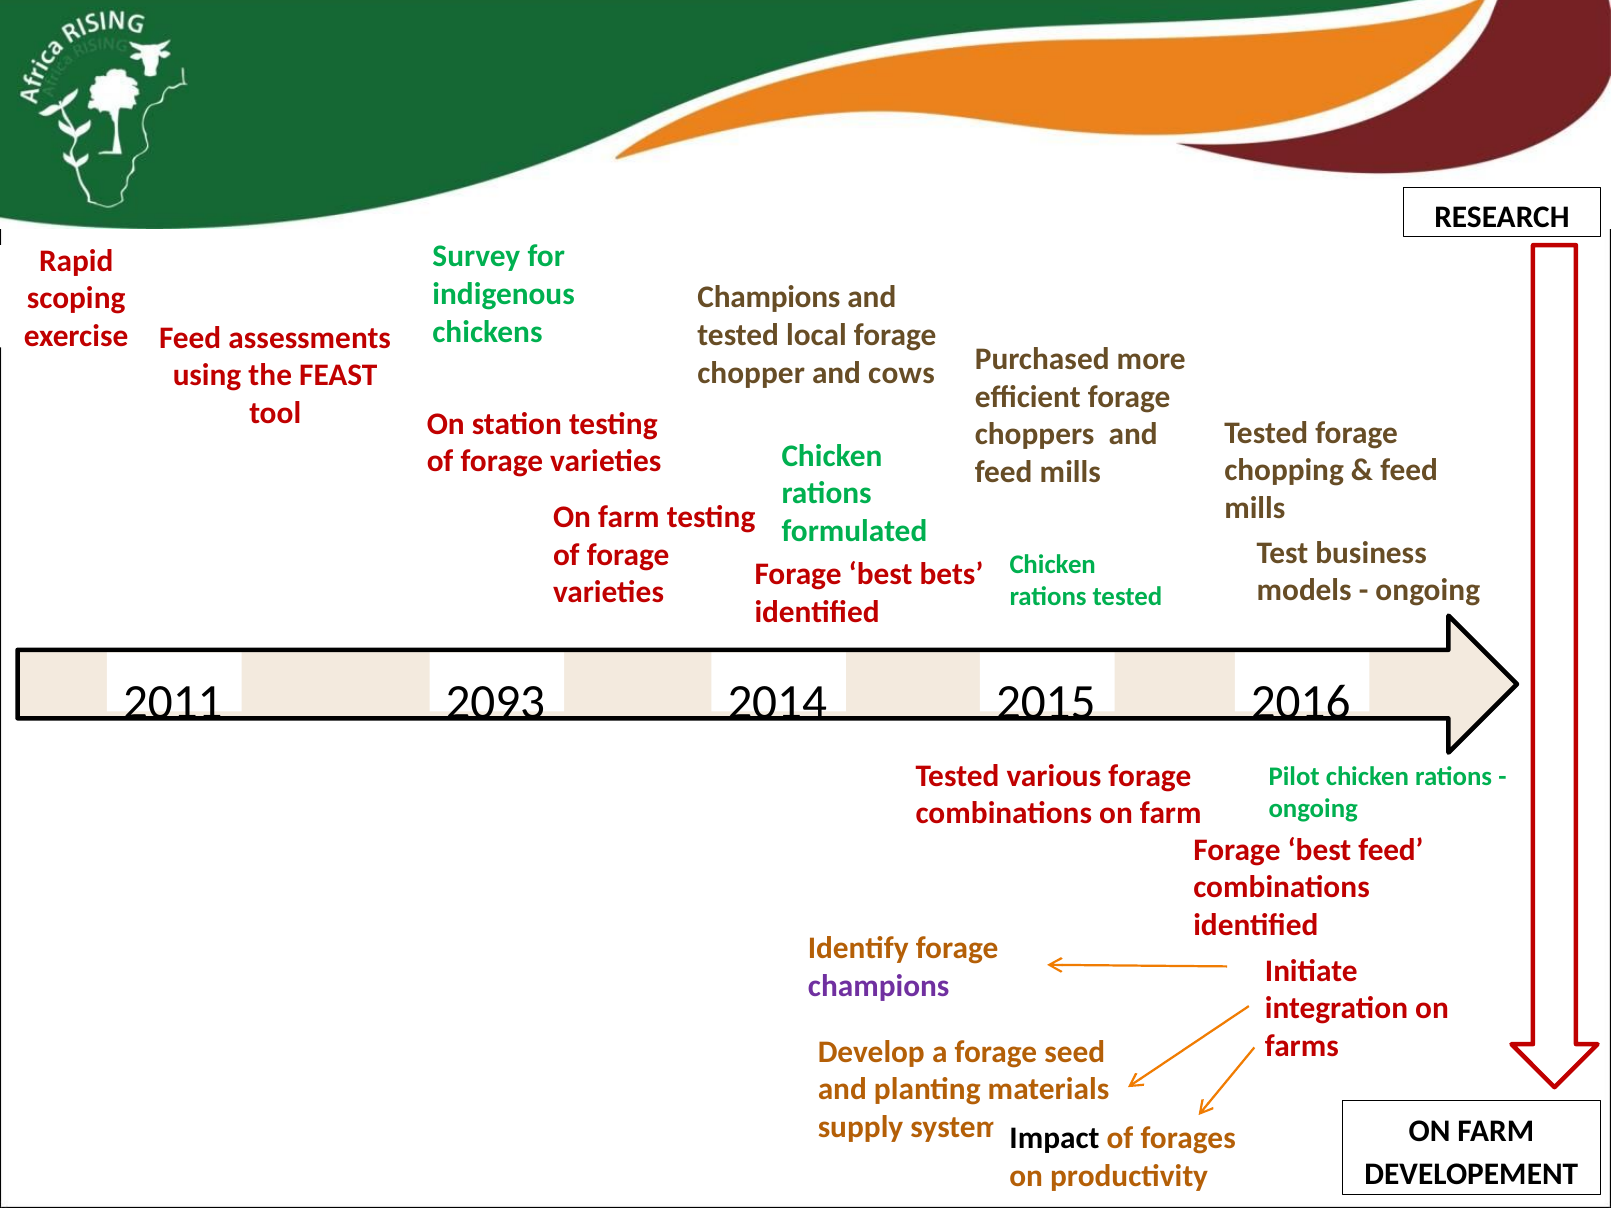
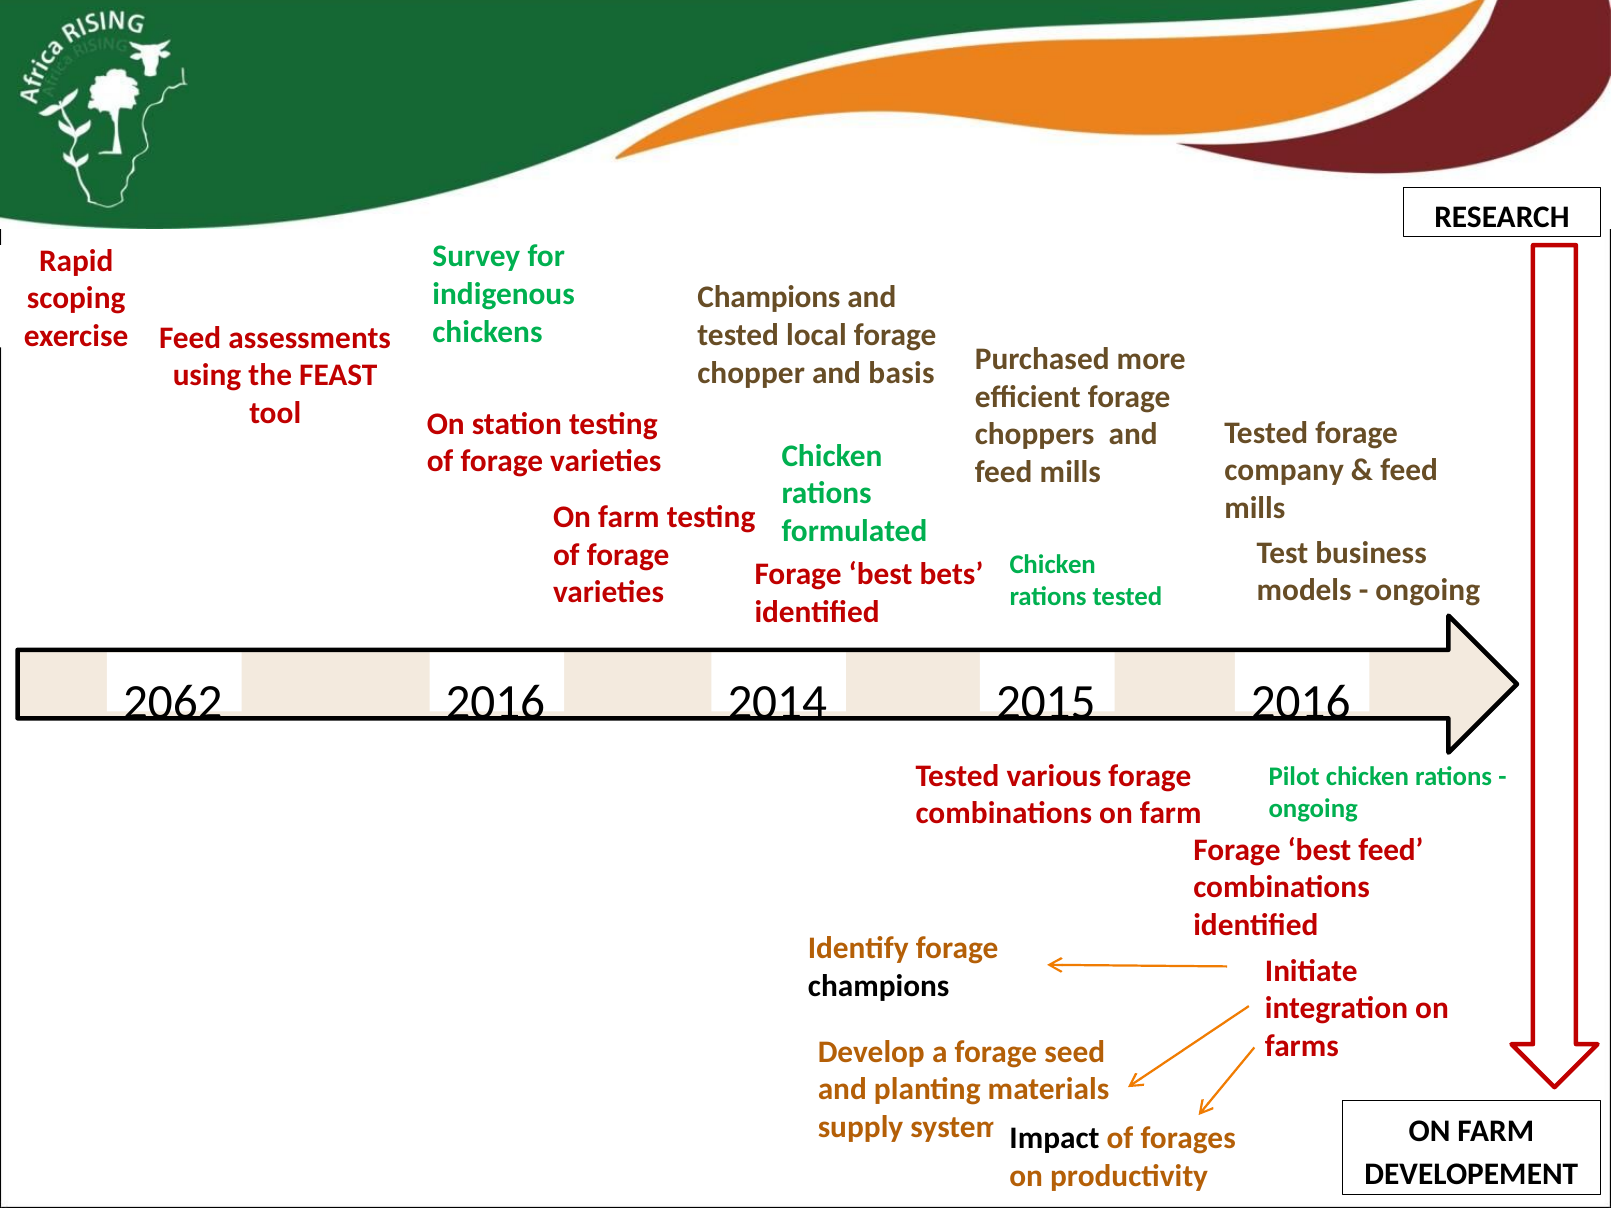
cows: cows -> basis (902, 373)
chopping: chopping -> company (1284, 470)
2011: 2011 -> 2062 (173, 703)
2093: 2093 -> 2016 (495, 703)
champions colour: purple -> black (879, 986)
